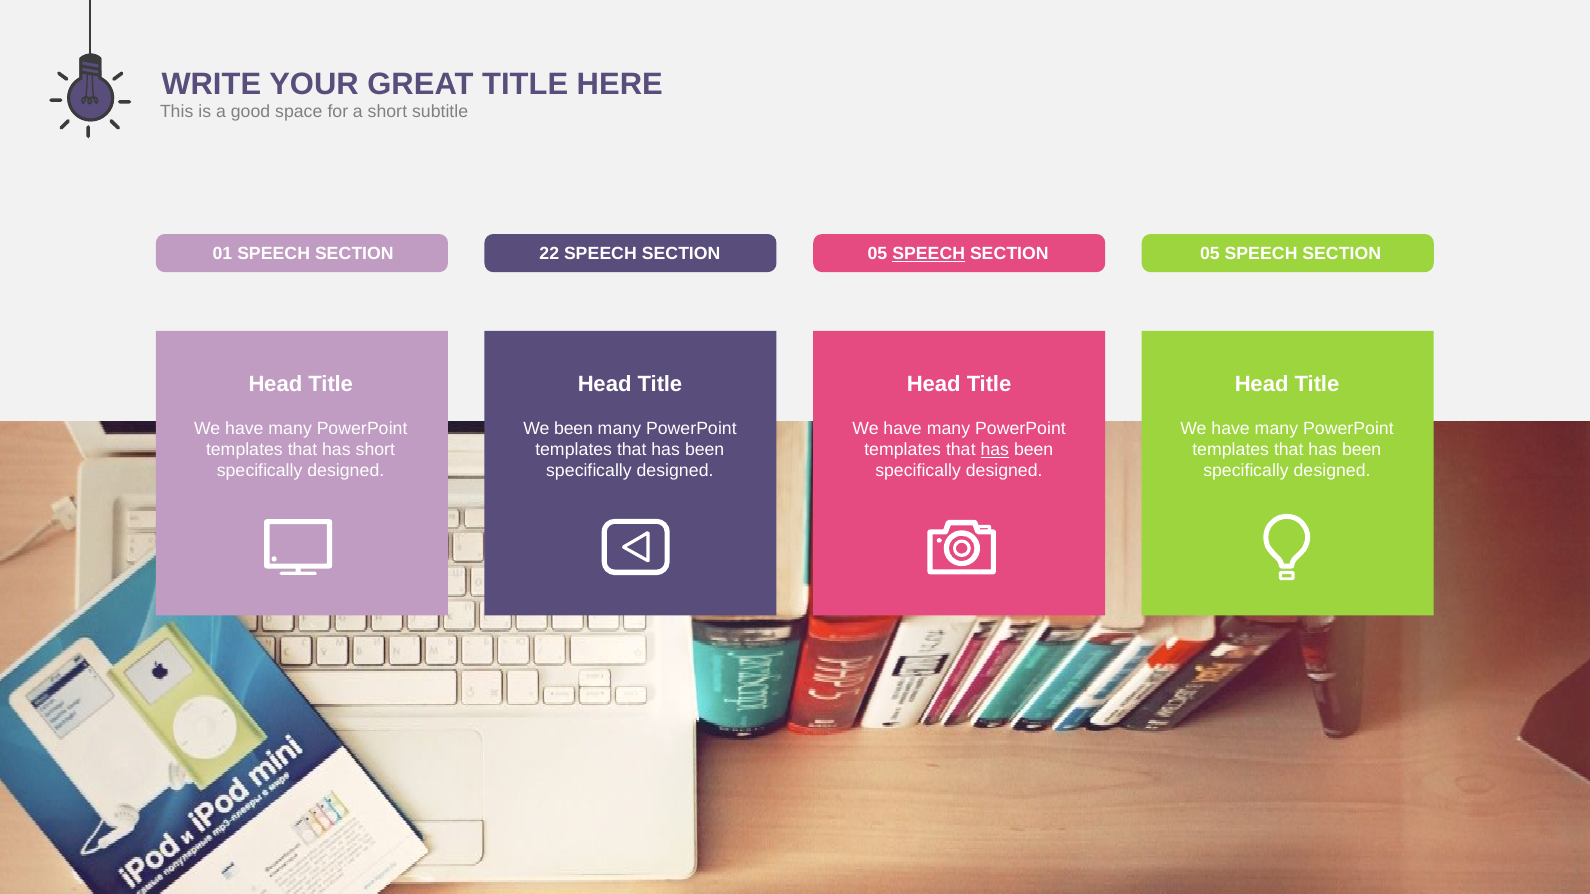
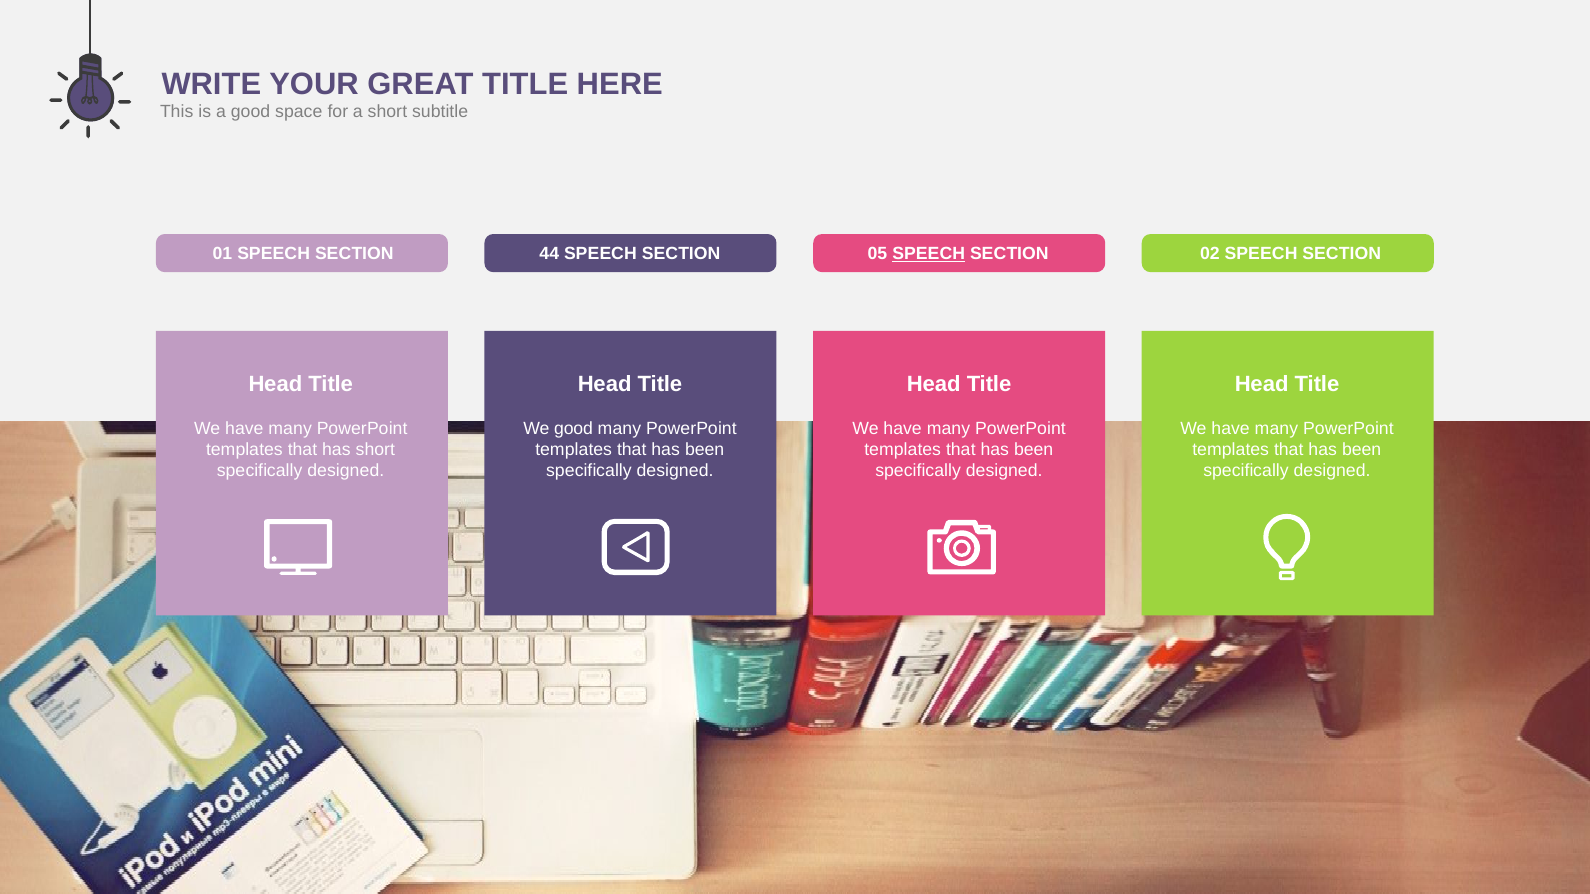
22: 22 -> 44 (549, 254)
05: 05 -> 02 (1210, 254)
We been: been -> good (574, 429)
has underline: present -> none (995, 450)
